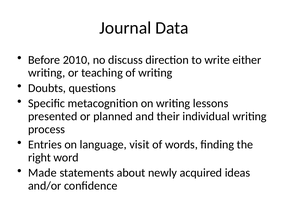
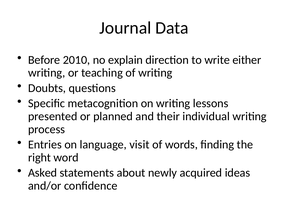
discuss: discuss -> explain (125, 60)
Made: Made -> Asked (43, 173)
